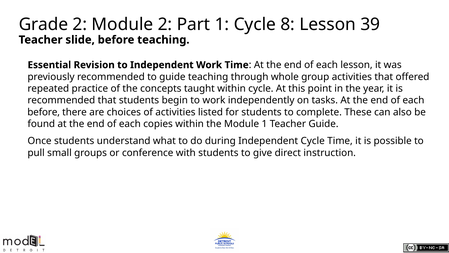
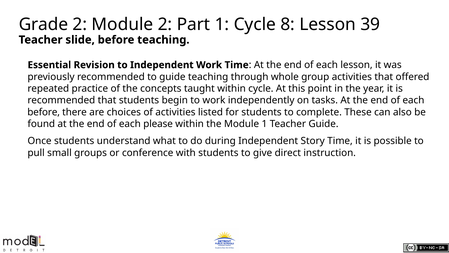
copies: copies -> please (158, 124)
Independent Cycle: Cycle -> Story (313, 141)
